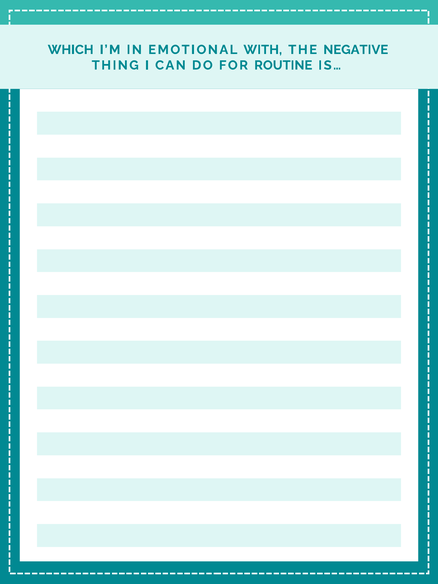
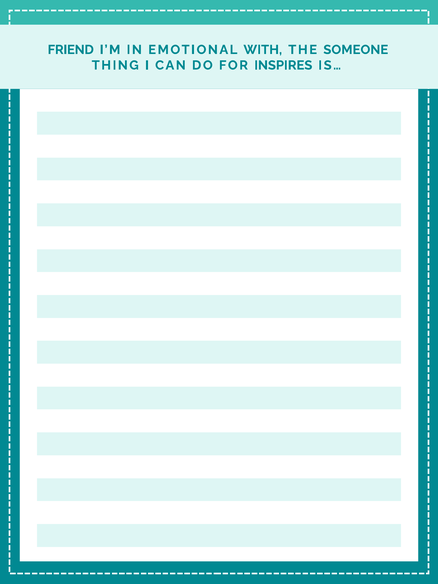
WHICH: WHICH -> FRIEND (71, 50)
NEGATIVE: NEGATIVE -> SOMEONE (356, 50)
ROUTINE: ROUTINE -> INSPIRES (283, 65)
